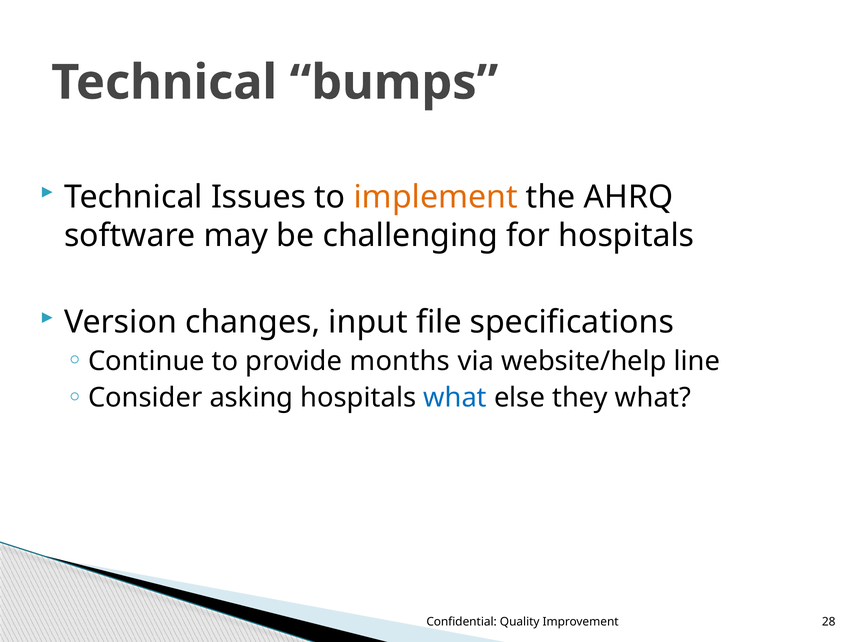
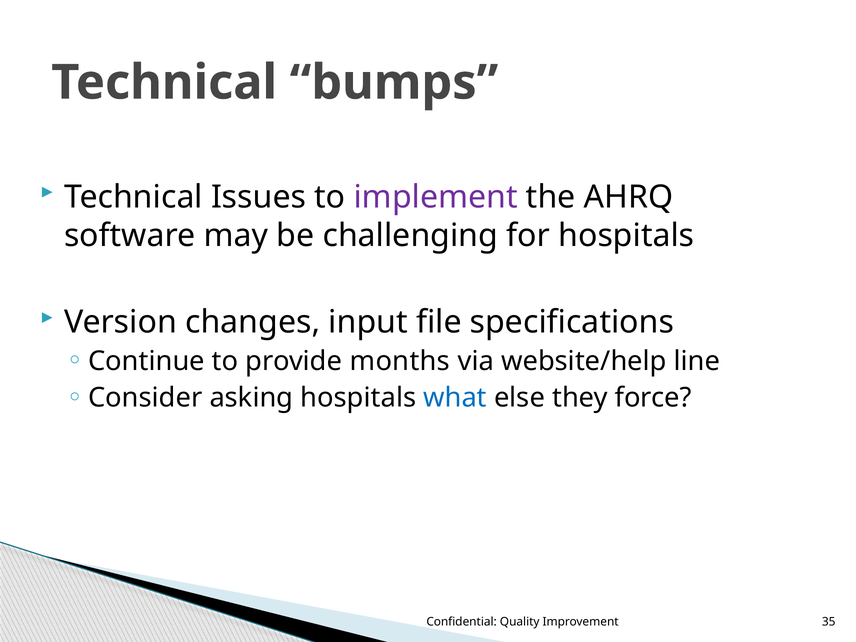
implement colour: orange -> purple (436, 197)
they what: what -> force (653, 398)
28: 28 -> 35 (829, 622)
